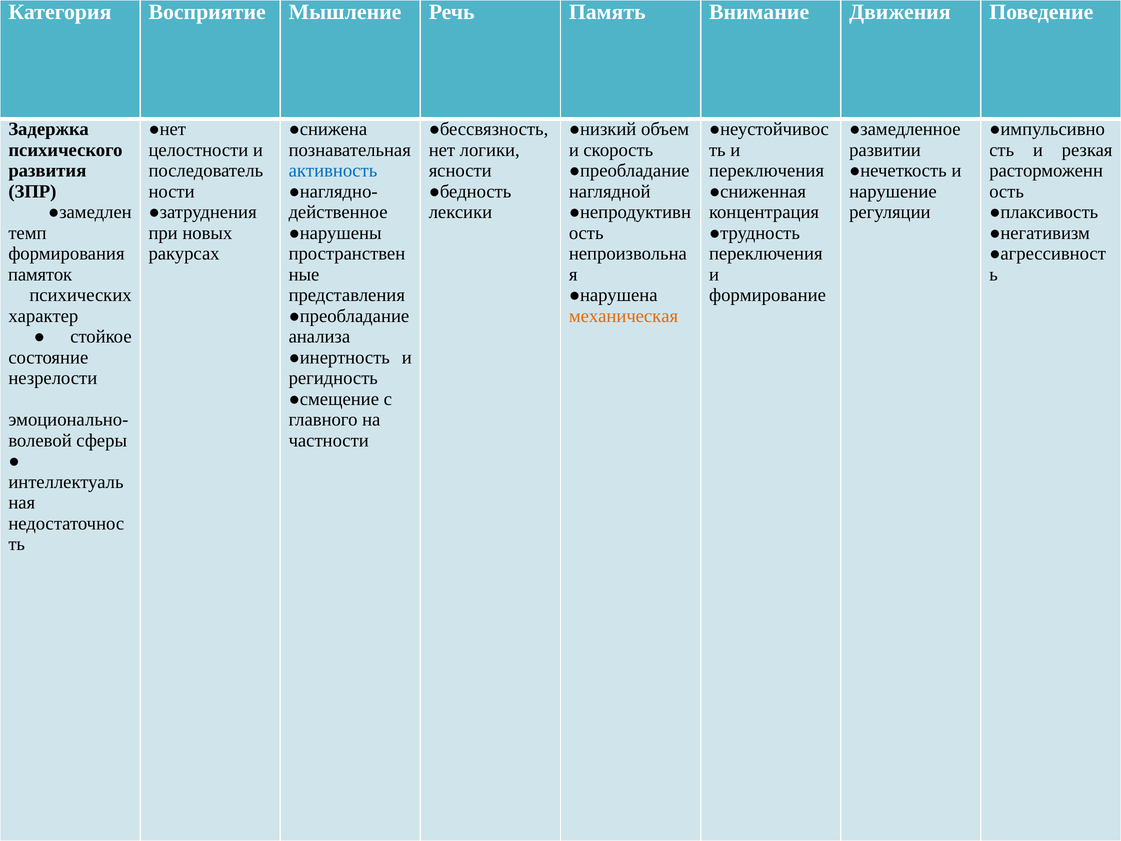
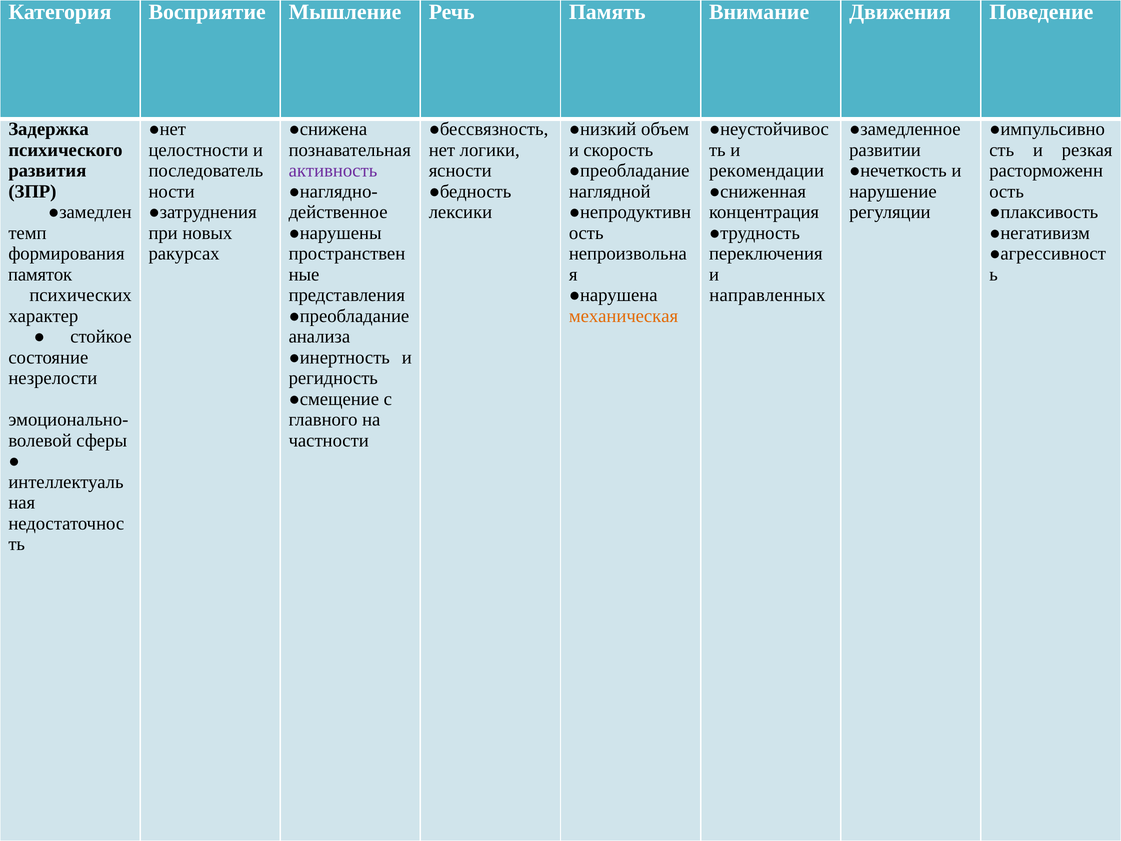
активность colour: blue -> purple (333, 171)
переключения: переключения -> рекомендации (767, 171)
формирование: формирование -> направленных (767, 295)
